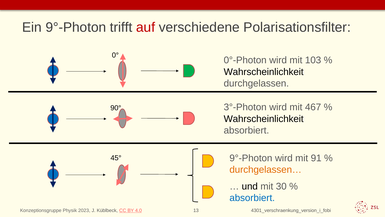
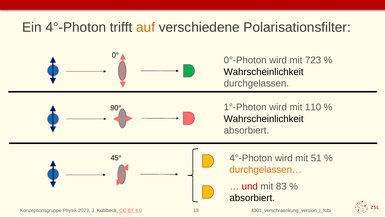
Ein 9°-Photon: 9°-Photon -> 4°-Photon (76, 27)
auf colour: red -> orange (146, 27)
103: 103 -> 723 (313, 60)
3°-Photon: 3°-Photon -> 1°-Photon (245, 107)
467: 467 -> 110 (313, 107)
9°-Photon: 9°-Photon -> 4°-Photon (251, 158)
91: 91 -> 51 (316, 158)
und colour: black -> red (250, 186)
30: 30 -> 83 (281, 186)
absorbiert colour: blue -> black (252, 198)
